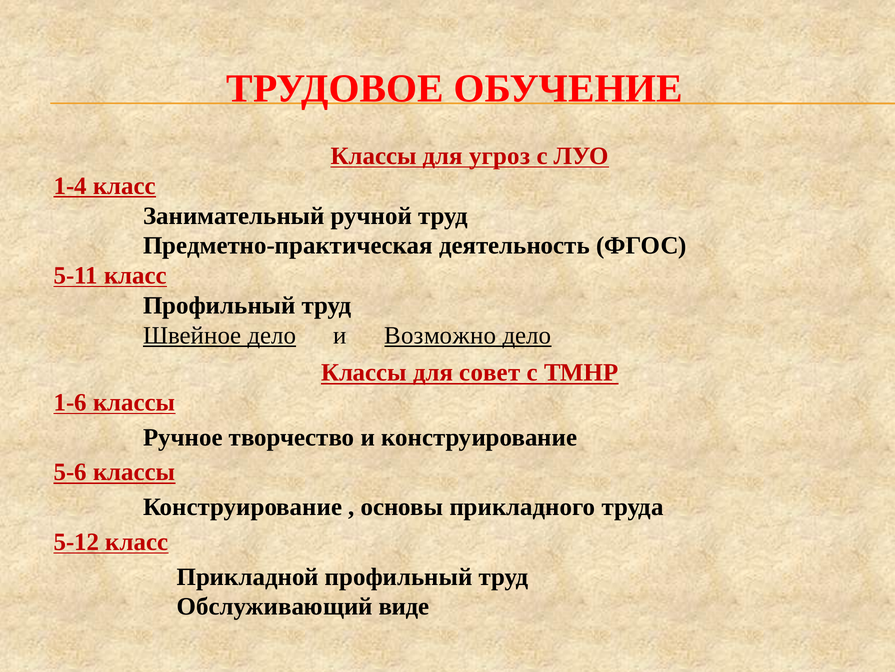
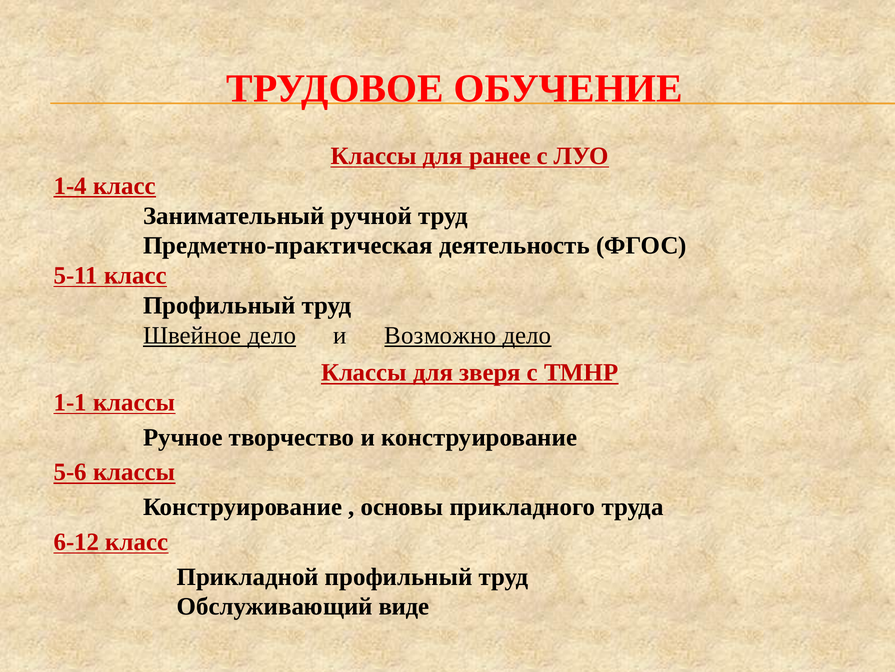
угроз: угроз -> ранее (500, 156)
совет: совет -> зверя (490, 372)
1-6: 1-6 -> 1-1 (70, 402)
5-12: 5-12 -> 6-12 (76, 541)
